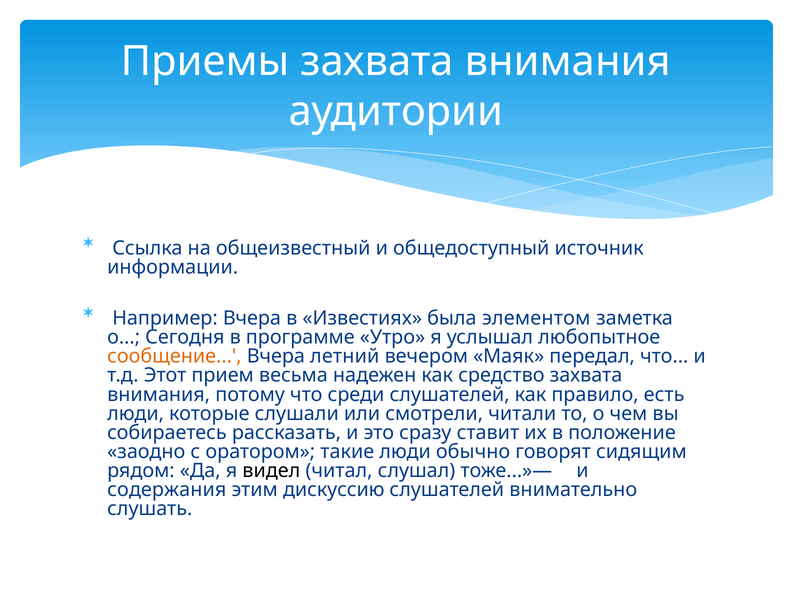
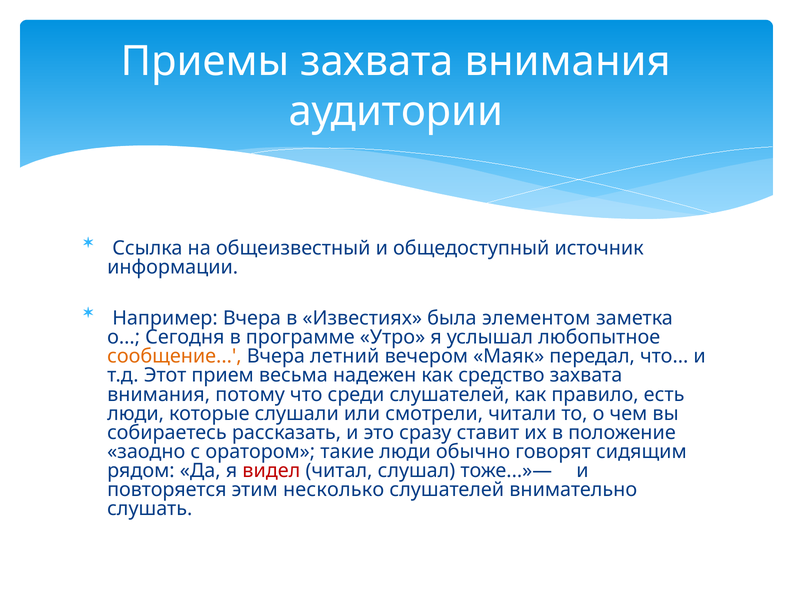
видел colour: black -> red (271, 471)
содержания: содержания -> повторяется (167, 490)
дискуссию: дискуссию -> несколько (334, 490)
